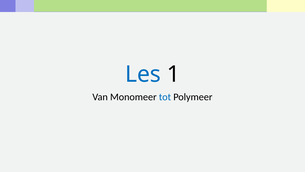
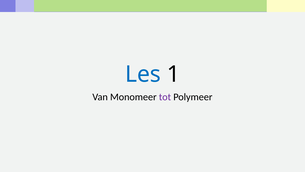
tot colour: blue -> purple (165, 97)
